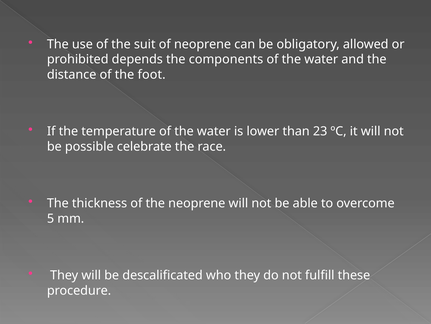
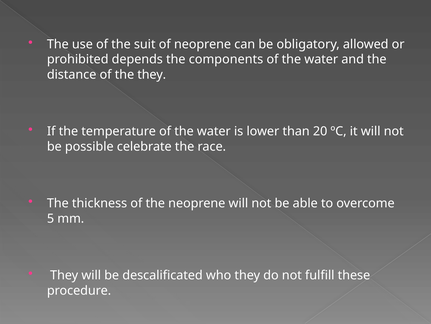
the foot: foot -> they (152, 74)
23: 23 -> 20 (320, 131)
